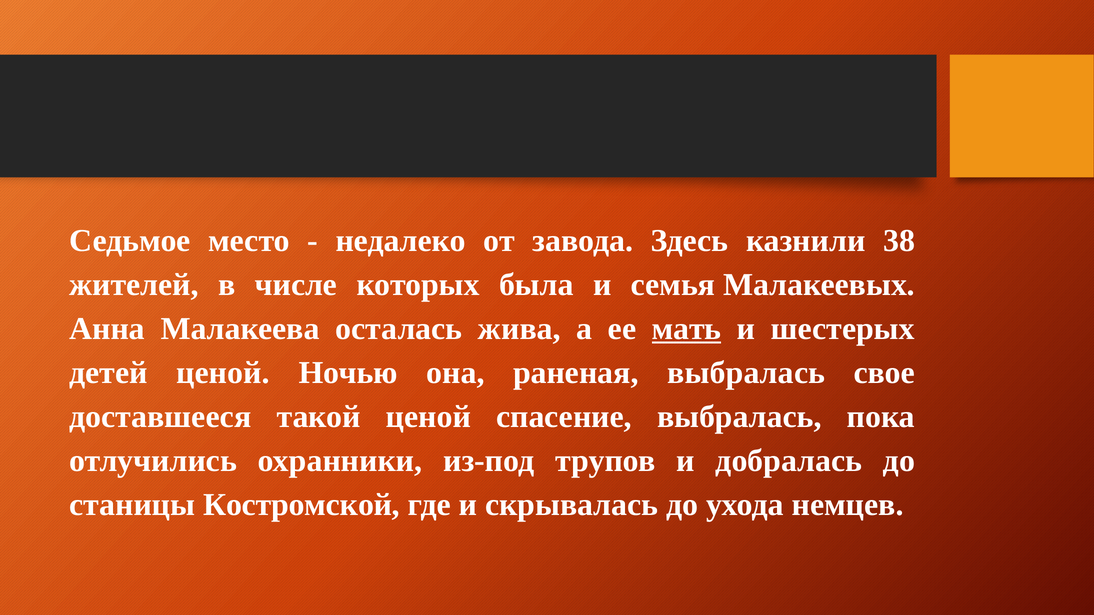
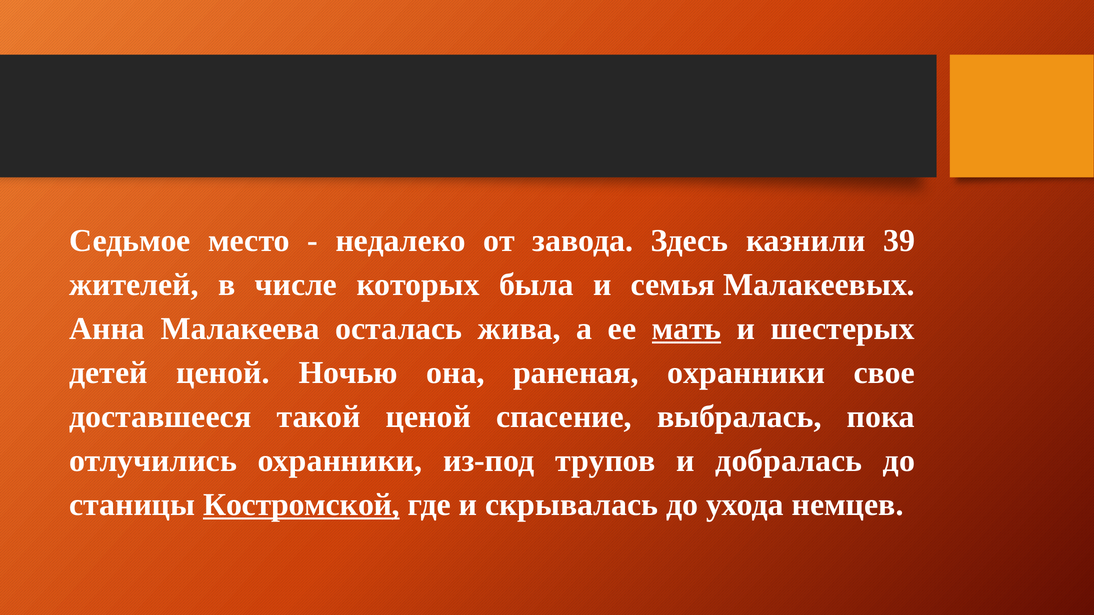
38: 38 -> 39 (899, 241)
раненая выбралась: выбралась -> охранники (746, 373)
Костромской underline: none -> present (302, 505)
